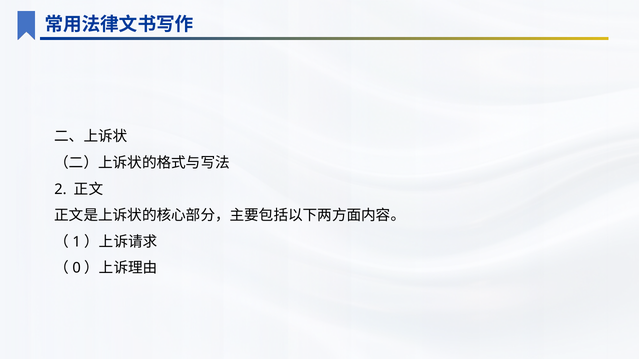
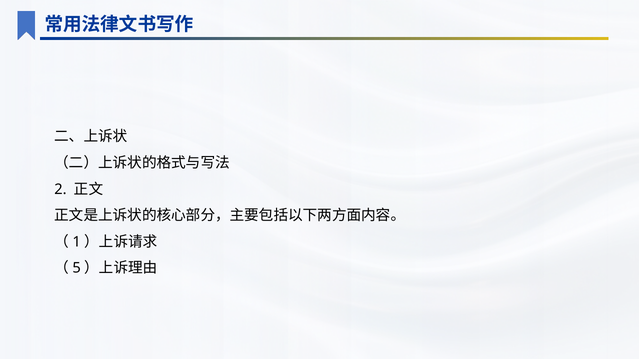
0: 0 -> 5 (77, 268)
